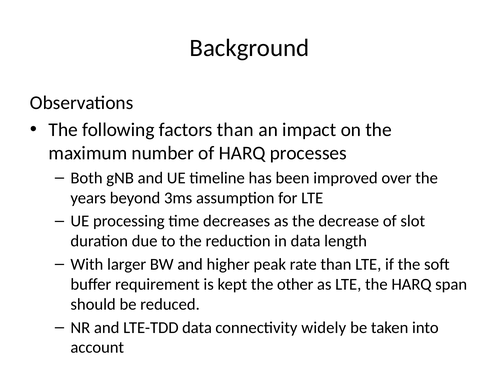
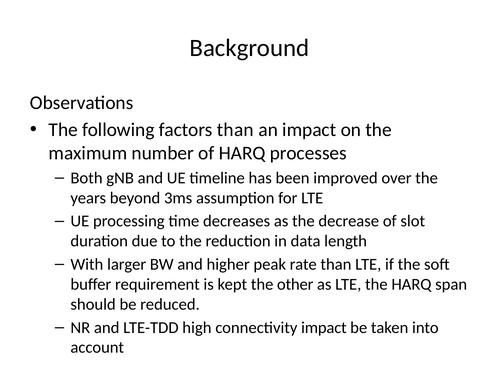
LTE-TDD data: data -> high (197, 328)
connectivity widely: widely -> impact (324, 328)
